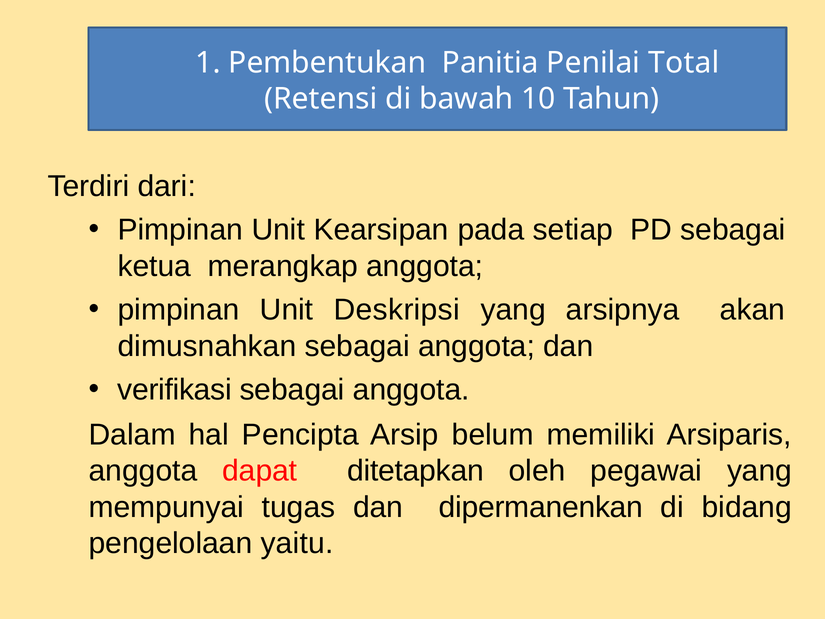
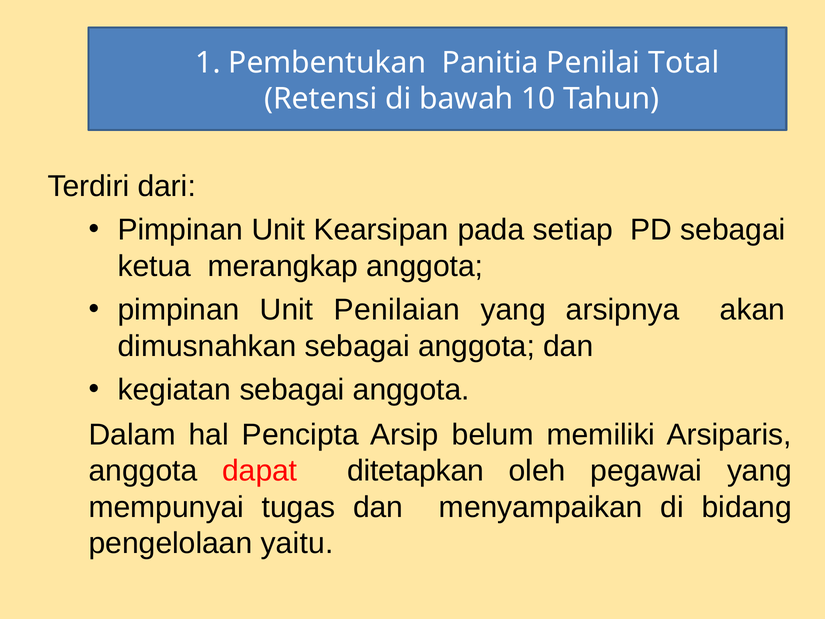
Deskripsi: Deskripsi -> Penilaian (397, 310)
verifikasi: verifikasi -> kegiatan (175, 390)
dipermanenkan: dipermanenkan -> menyampaikan (541, 507)
